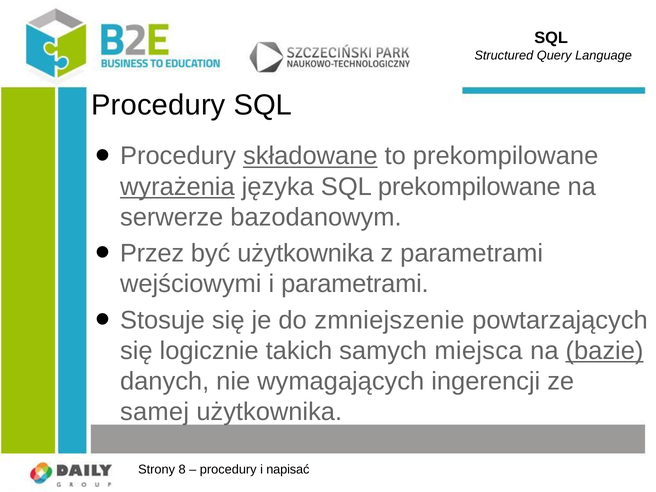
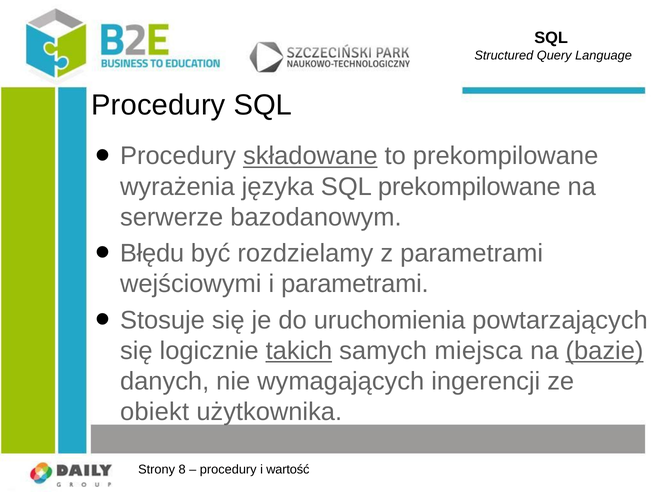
wyrażenia underline: present -> none (177, 187)
Przez: Przez -> Błędu (152, 253)
być użytkownika: użytkownika -> rozdzielamy (305, 253)
zmniejszenie: zmniejszenie -> uruchomienia (390, 320)
takich underline: none -> present (299, 351)
samej: samej -> obiekt (155, 412)
napisać: napisać -> wartość (288, 469)
